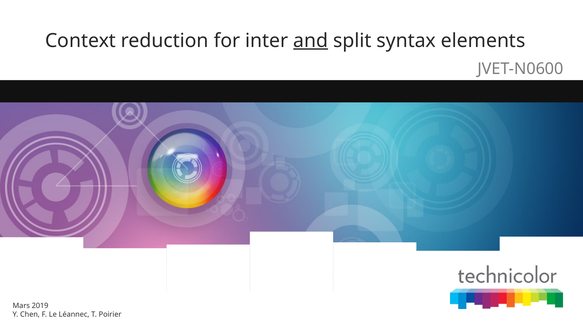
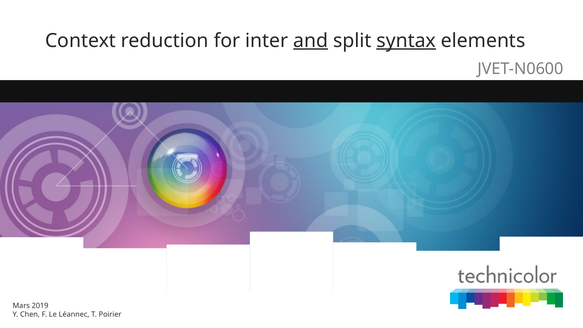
syntax underline: none -> present (406, 41)
